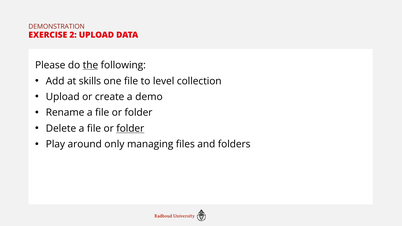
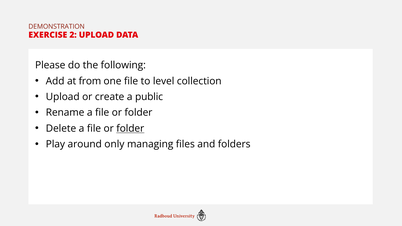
the underline: present -> none (90, 65)
skills: skills -> from (90, 81)
demo: demo -> public (149, 97)
